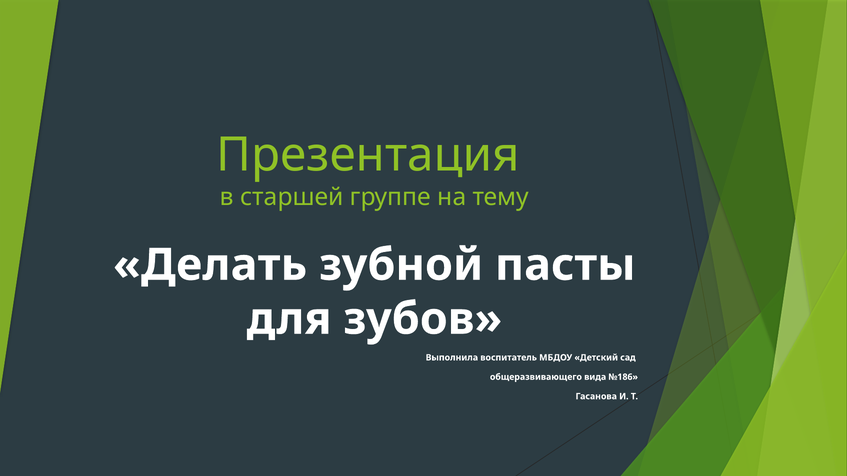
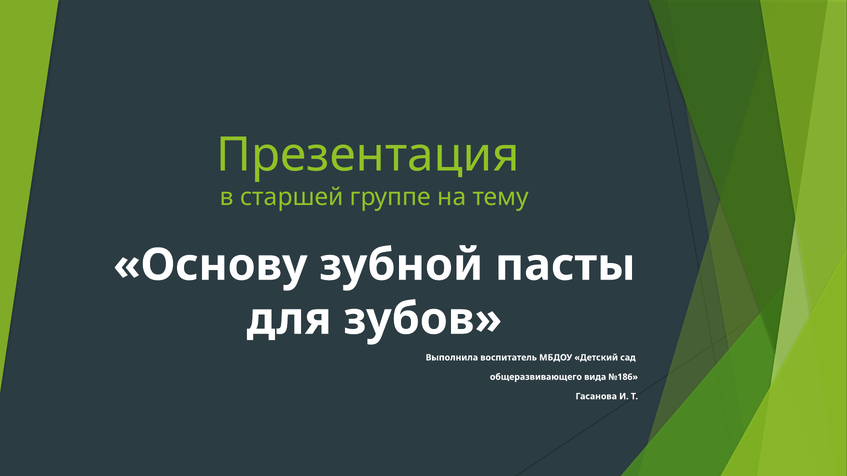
Делать: Делать -> Основу (210, 265)
